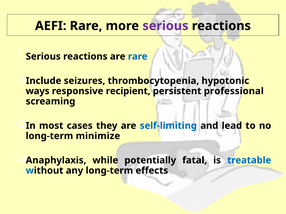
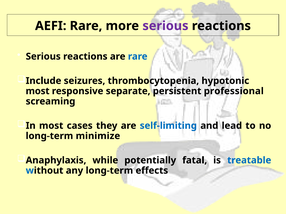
ways: ways -> most (38, 91)
recipient: recipient -> separate (128, 91)
